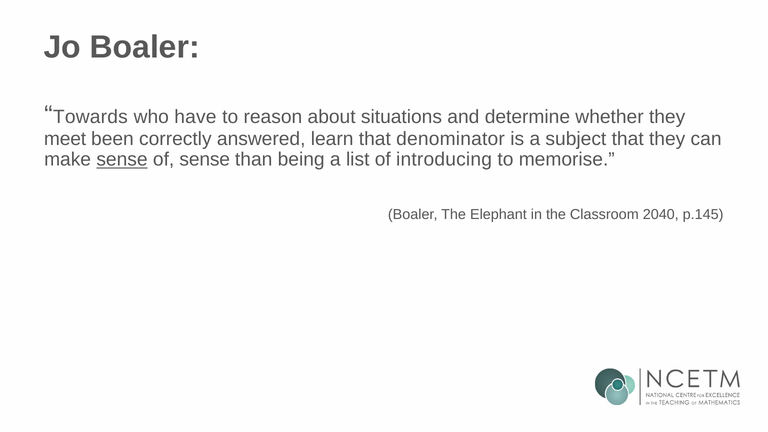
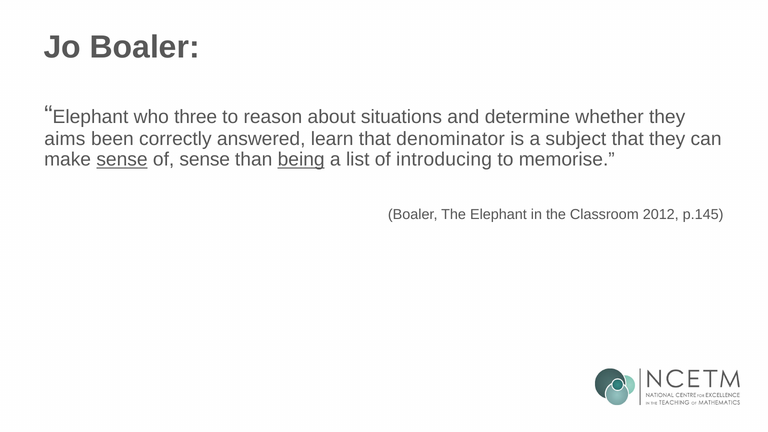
Towards: Towards -> Elephant (90, 117)
have: have -> three (196, 117)
meet: meet -> aims (65, 139)
being underline: none -> present (301, 160)
2040: 2040 -> 2012 (661, 214)
